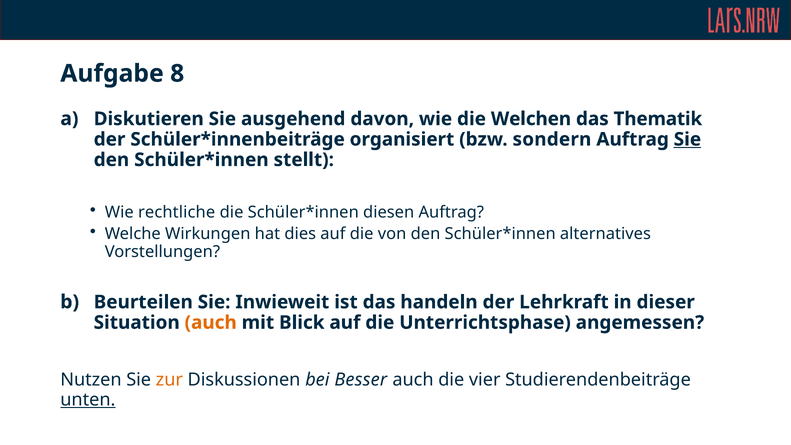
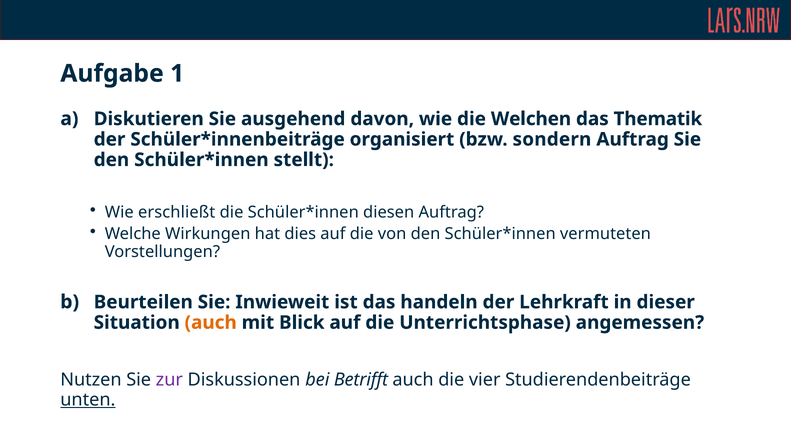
8: 8 -> 1 (177, 74)
Sie underline: present -> none (687, 139)
rechtliche: rechtliche -> erschließt (177, 212)
alternatives: alternatives -> vermuteten (605, 234)
zur colour: orange -> purple (169, 380)
Besser: Besser -> Betrifft (361, 380)
